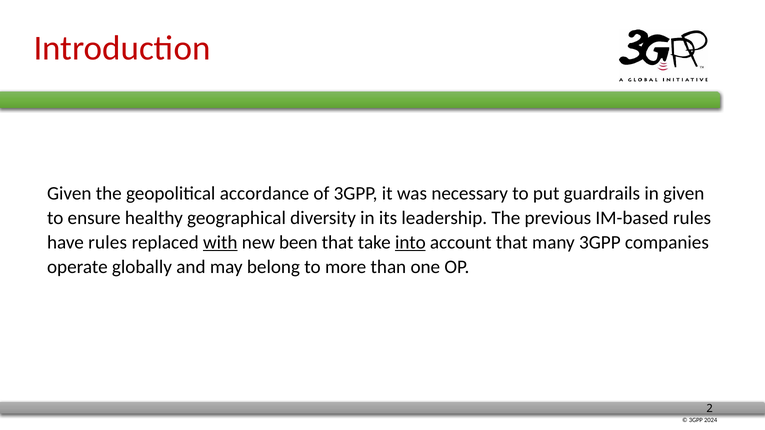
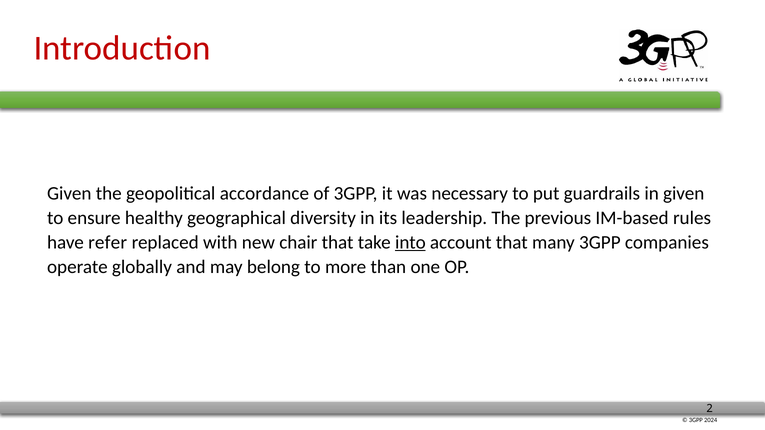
have rules: rules -> refer (108, 242)
with underline: present -> none (220, 242)
been: been -> chair (298, 242)
